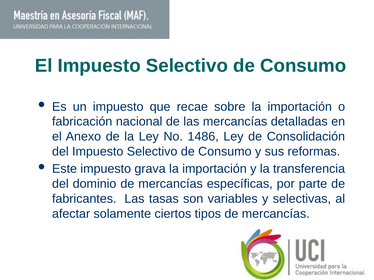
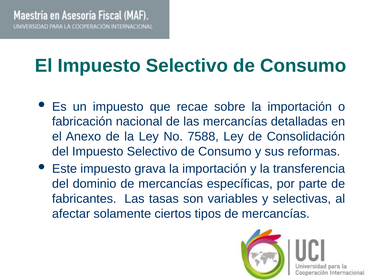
1486: 1486 -> 7588 (203, 137)
